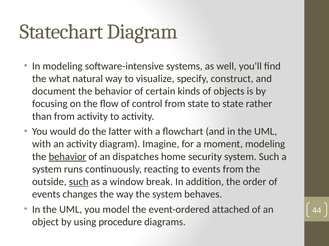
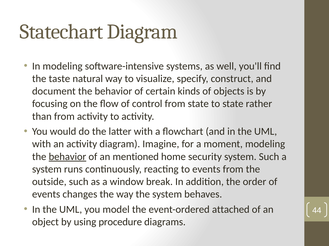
what: what -> taste (59, 79)
dispatches: dispatches -> mentioned (136, 157)
such underline: present -> none (79, 182)
